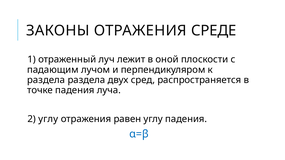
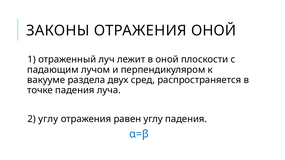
ОТРАЖЕНИЯ СРЕДЕ: СРЕДЕ -> ОНОЙ (214, 31)
раздела: раздела -> вакууме (46, 80)
